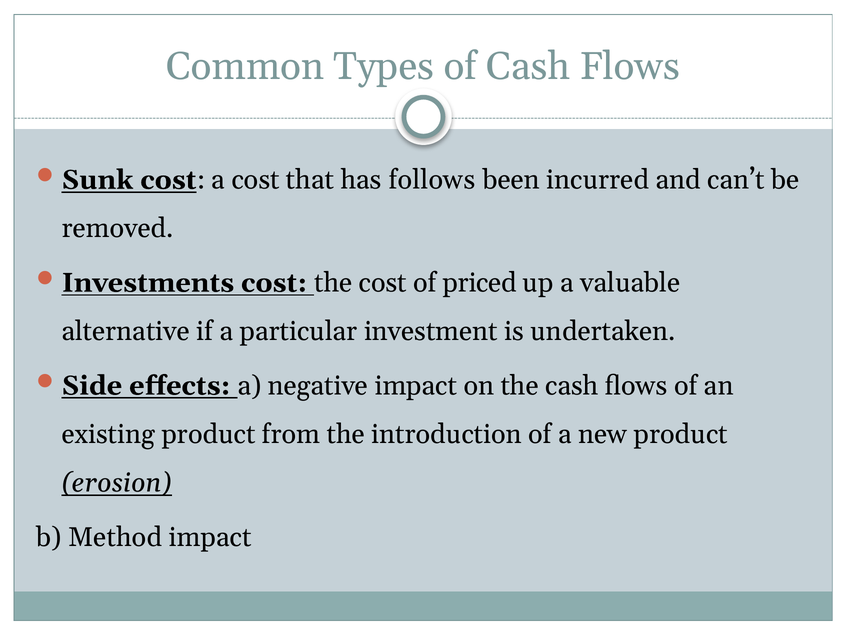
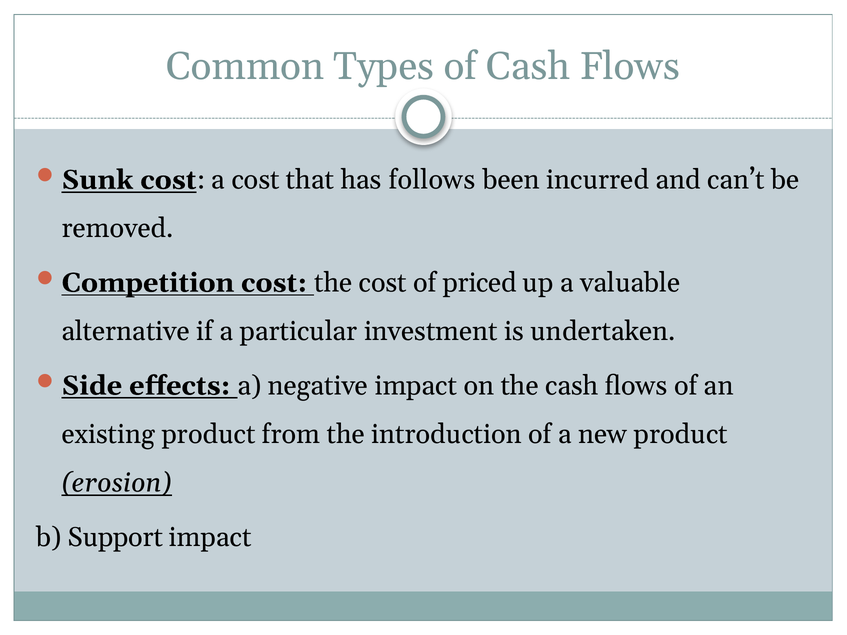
Investments: Investments -> Competition (148, 283)
Method: Method -> Support (115, 537)
